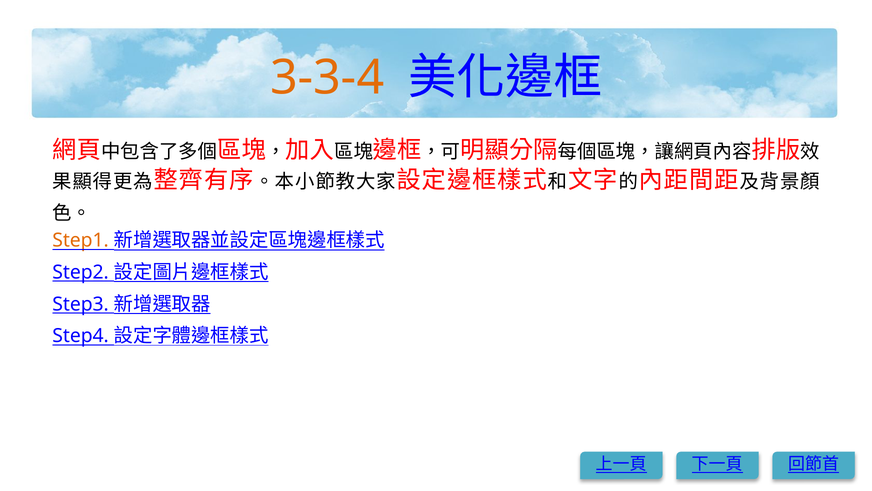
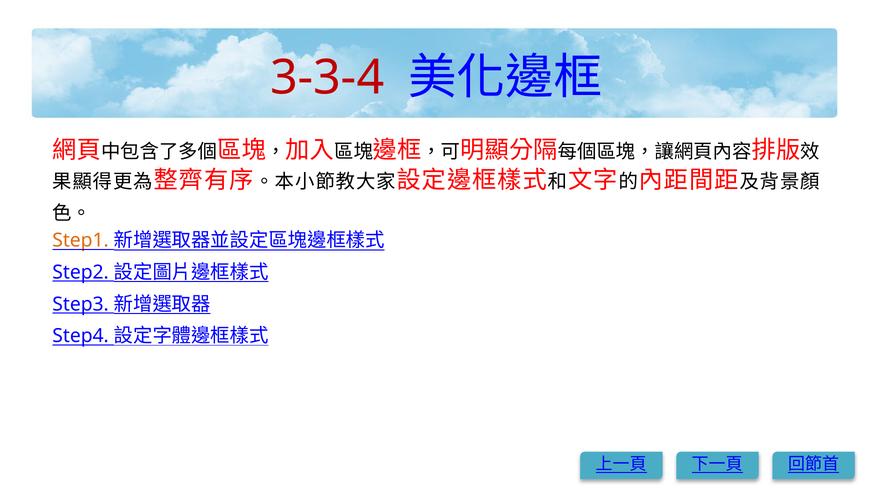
3-3-4 colour: orange -> red (327, 78)
